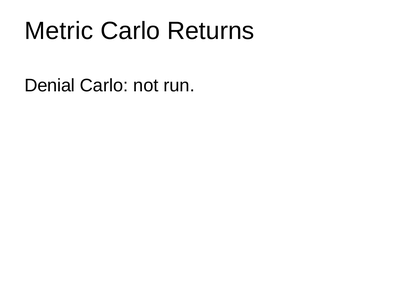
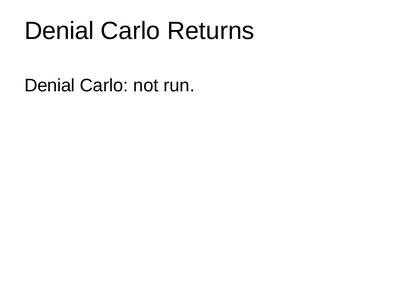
Metric: Metric -> Denial (59, 31)
